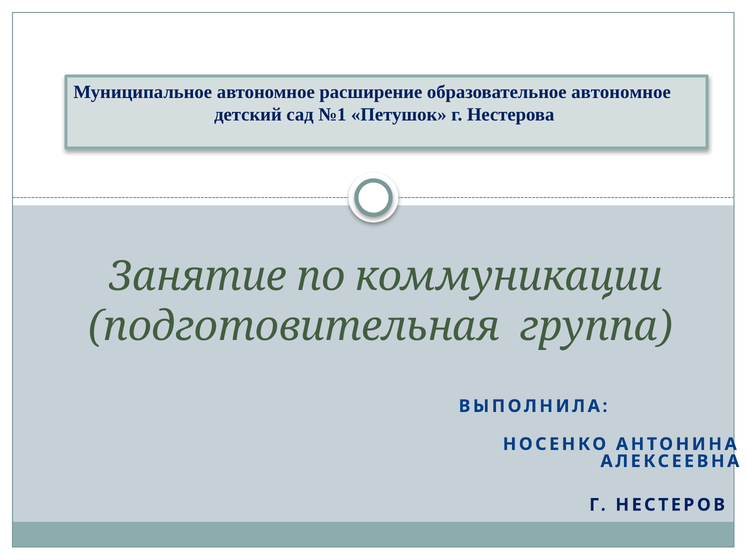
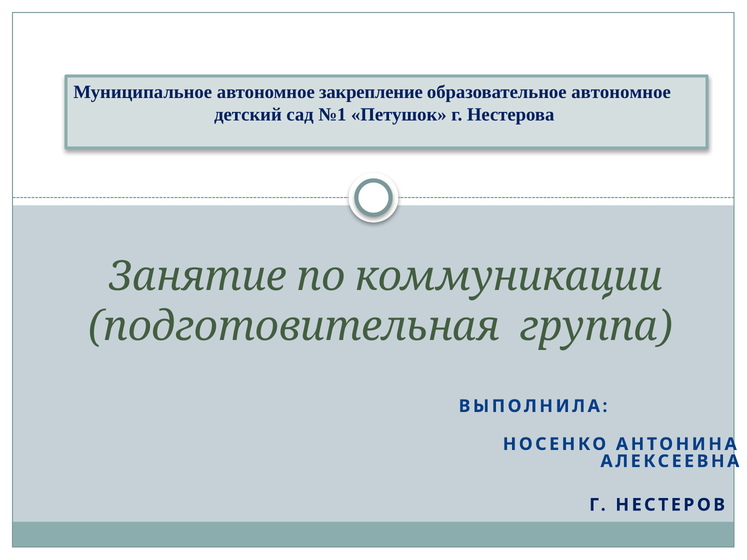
расширение: расширение -> закрепление (371, 92)
